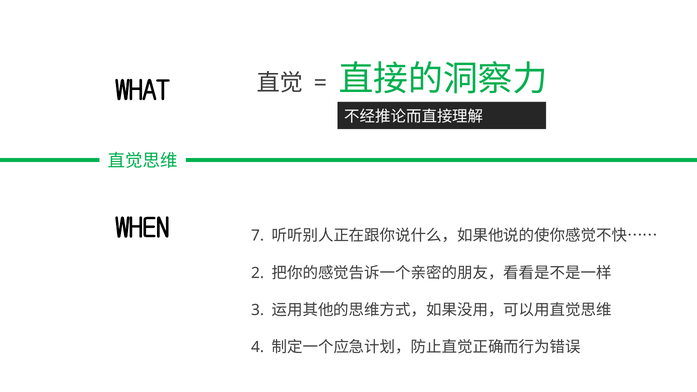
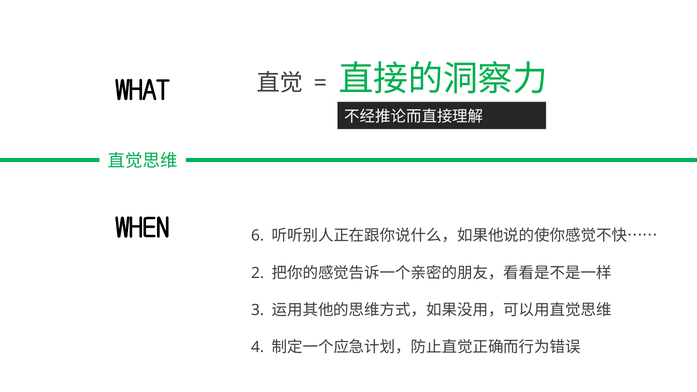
7: 7 -> 6 (258, 236)
